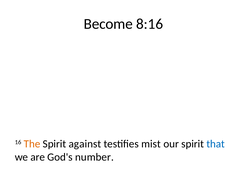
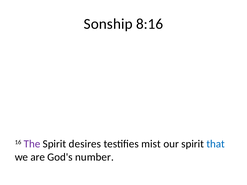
Become: Become -> Sonship (108, 24)
The colour: orange -> purple (32, 144)
against: against -> desires (85, 144)
